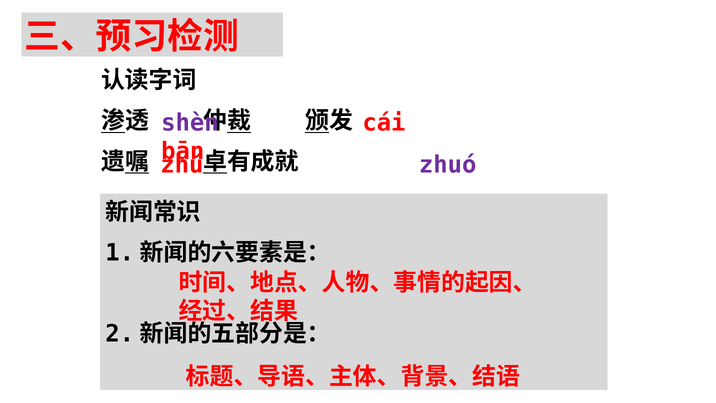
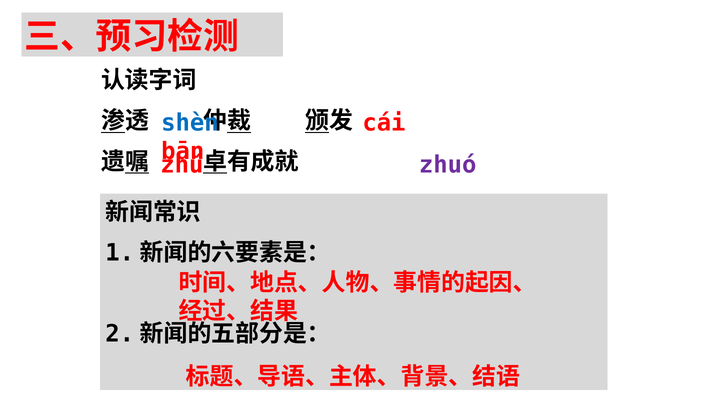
shèn colour: purple -> blue (190, 123)
